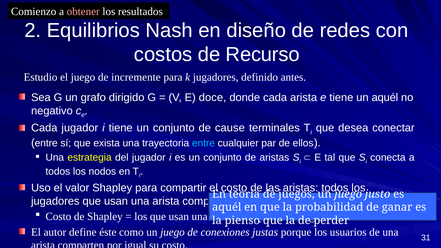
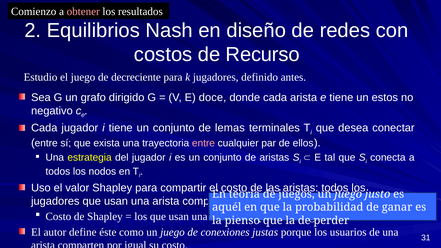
incremente: incremente -> decreciente (136, 77)
un aquél: aquél -> estos (385, 97)
cause: cause -> lemas (230, 128)
entre colour: light blue -> pink (203, 143)
